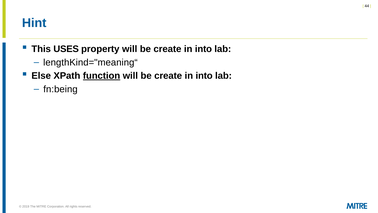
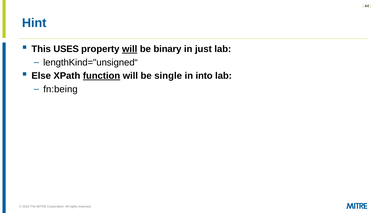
will underline: none -> present (130, 49)
create: create -> binary (167, 49)
into: into -> just (203, 49)
lengthKind="meaning“: lengthKind="meaning“ -> lengthKind="unsigned“ (90, 62)
create: create -> single (168, 76)
